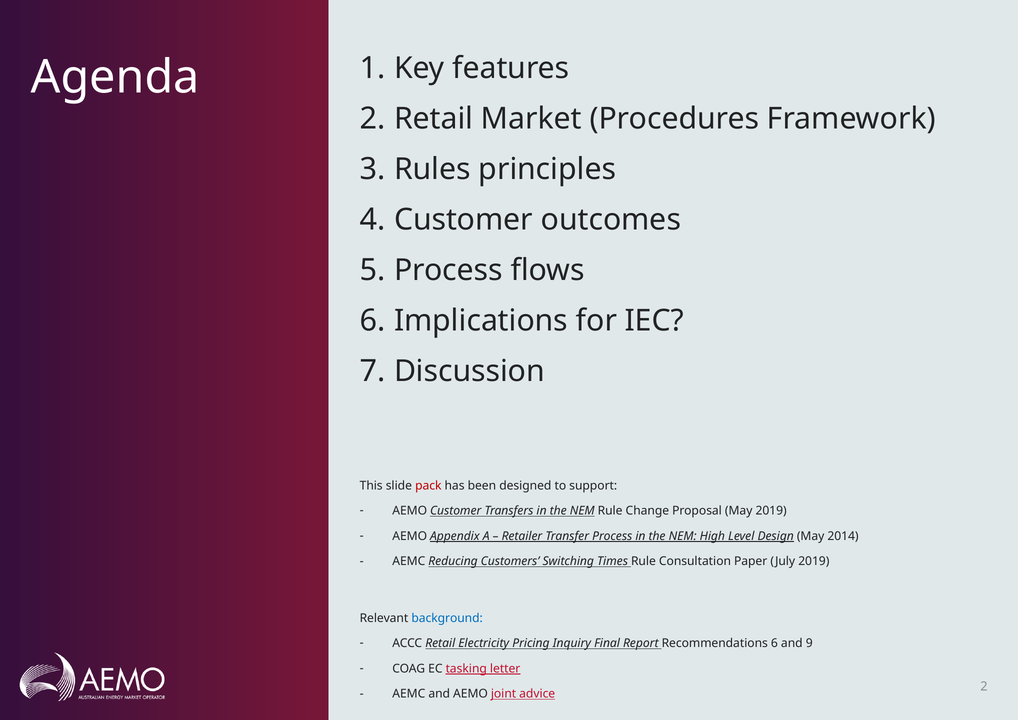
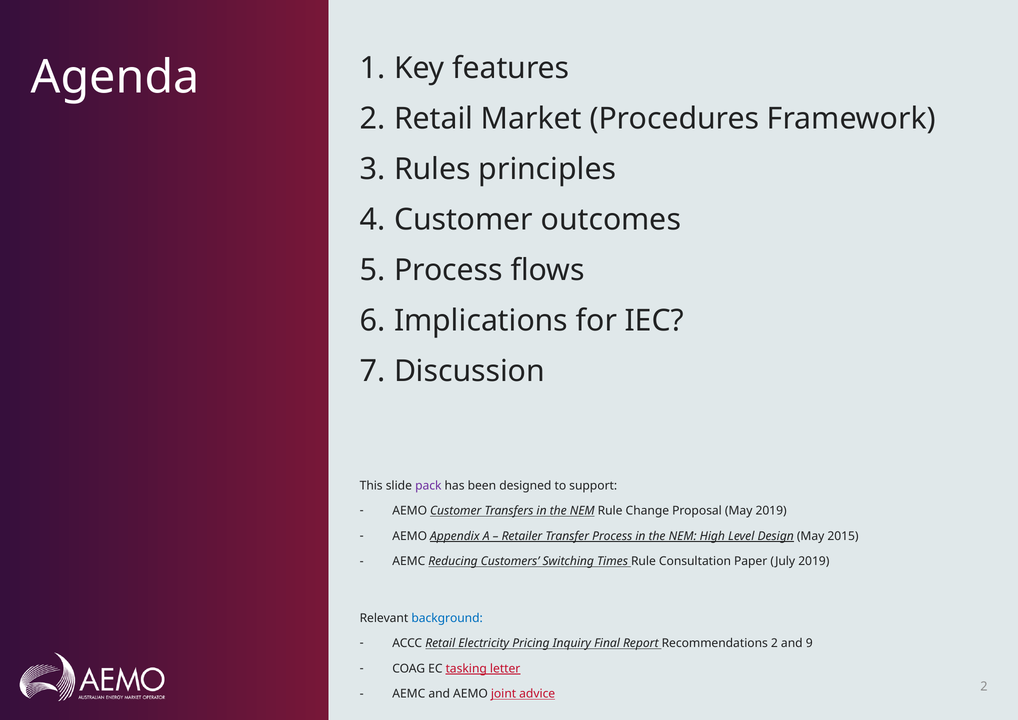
pack colour: red -> purple (428, 486)
2014: 2014 -> 2015 (843, 536)
Recommendations 6: 6 -> 2 (774, 643)
